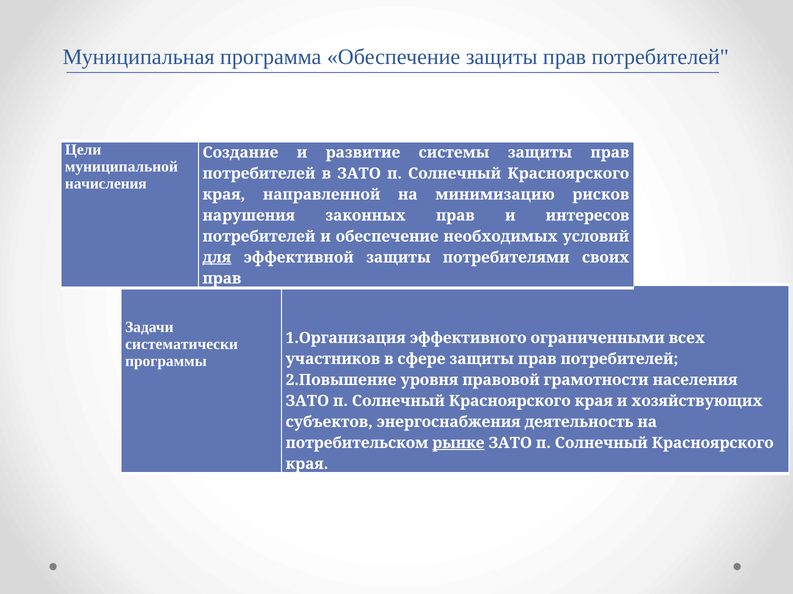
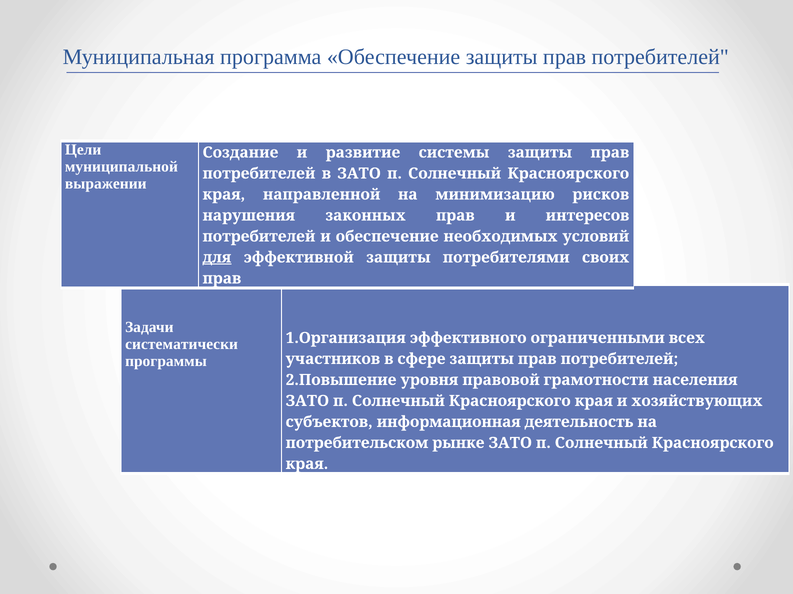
начисления: начисления -> выражении (106, 184)
энергоснабжения: энергоснабжения -> информационная (449, 422)
рынке underline: present -> none (458, 443)
